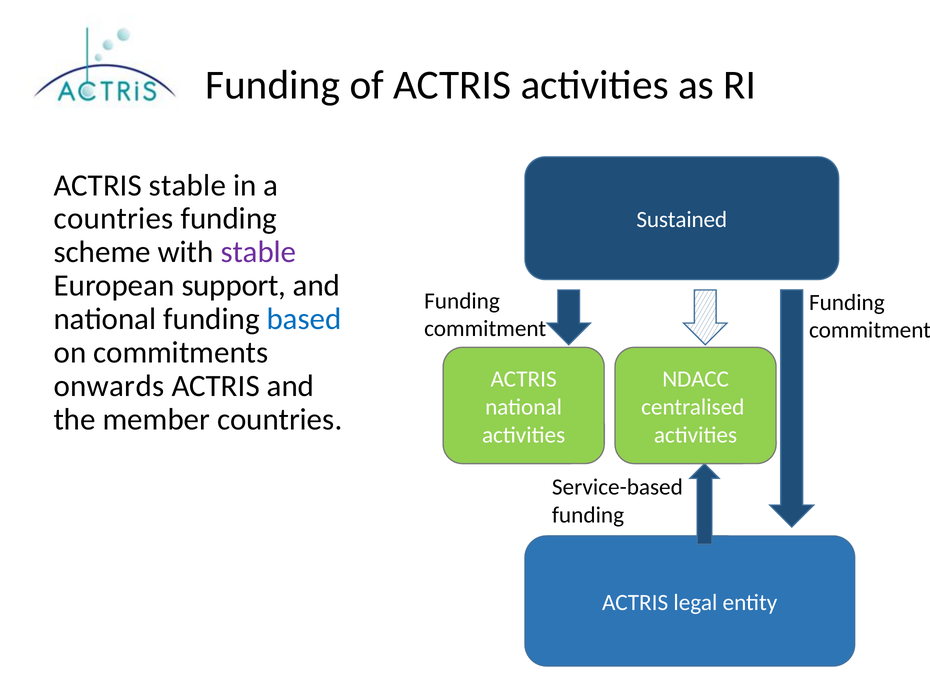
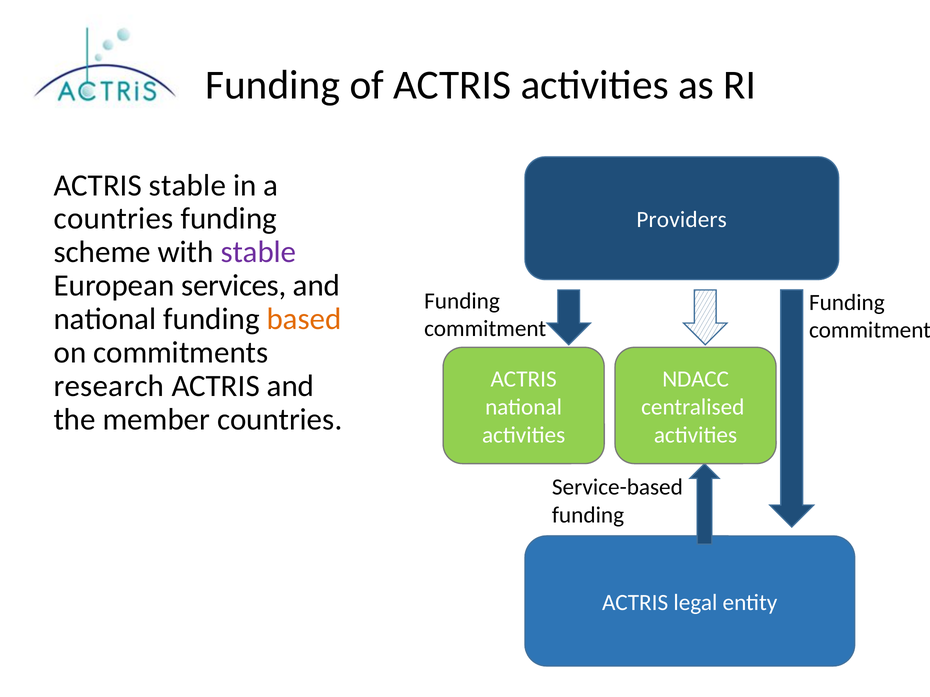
Sustained: Sustained -> Providers (682, 220)
support: support -> services (234, 286)
based colour: blue -> orange (304, 319)
onwards: onwards -> research (109, 386)
